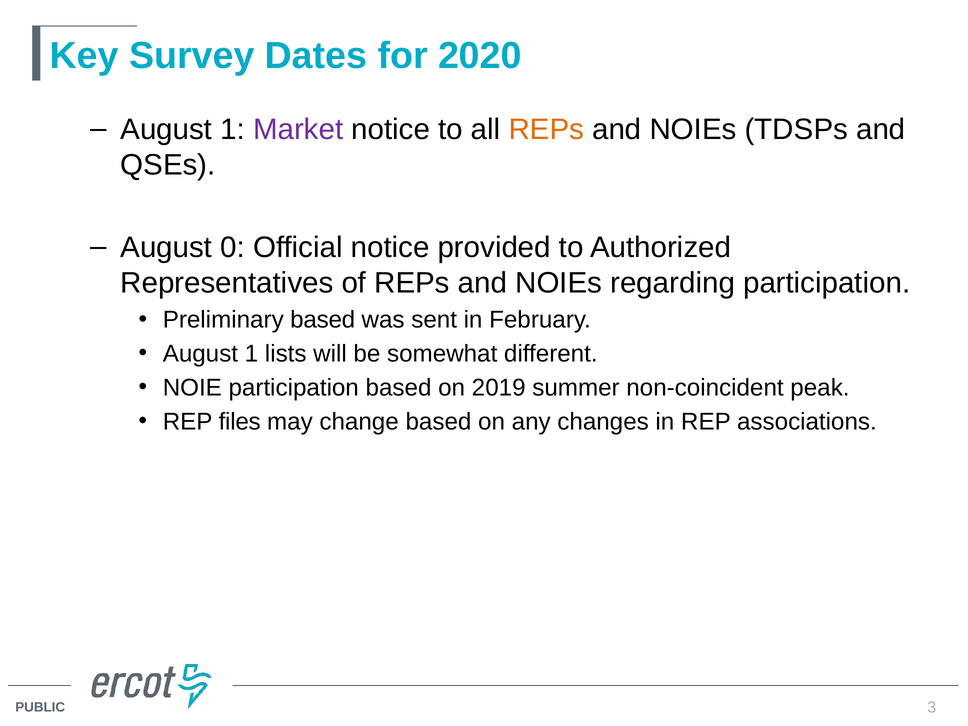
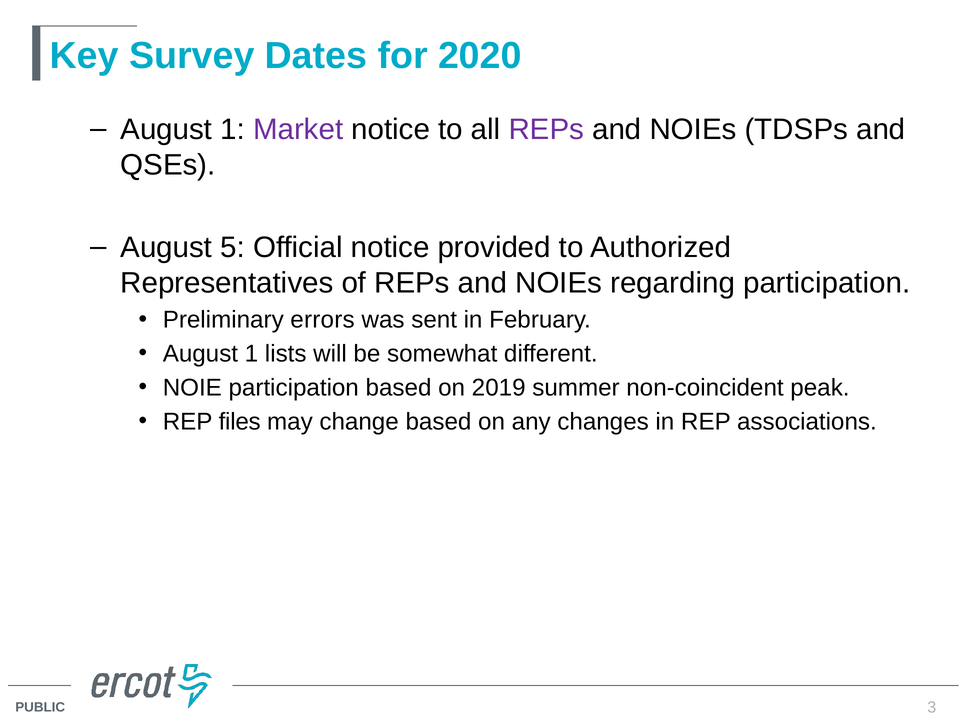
REPs colour: orange -> purple (546, 129)
0: 0 -> 5 (233, 248)
Preliminary based: based -> errors (322, 320)
